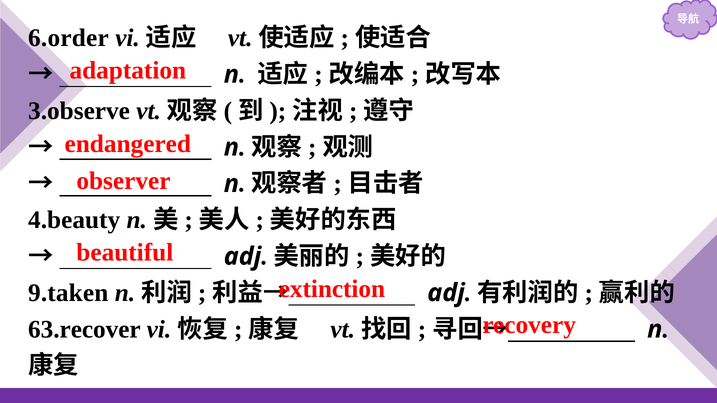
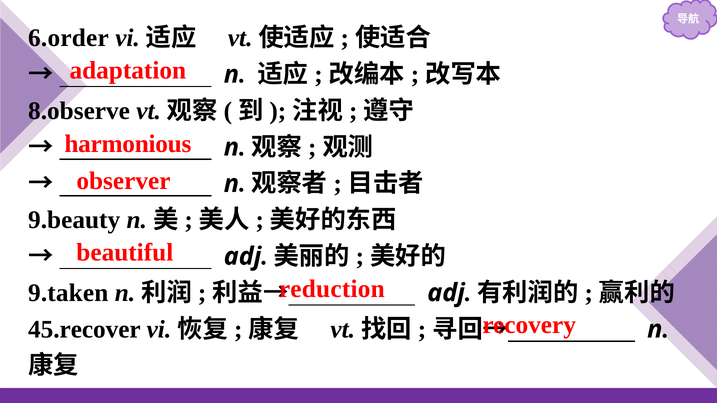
3.observe: 3.observe -> 8.observe (79, 111)
endangered: endangered -> harmonious (128, 144)
4.beauty: 4.beauty -> 9.beauty (74, 220)
extinction: extinction -> reduction (332, 289)
63.recover: 63.recover -> 45.recover (84, 329)
